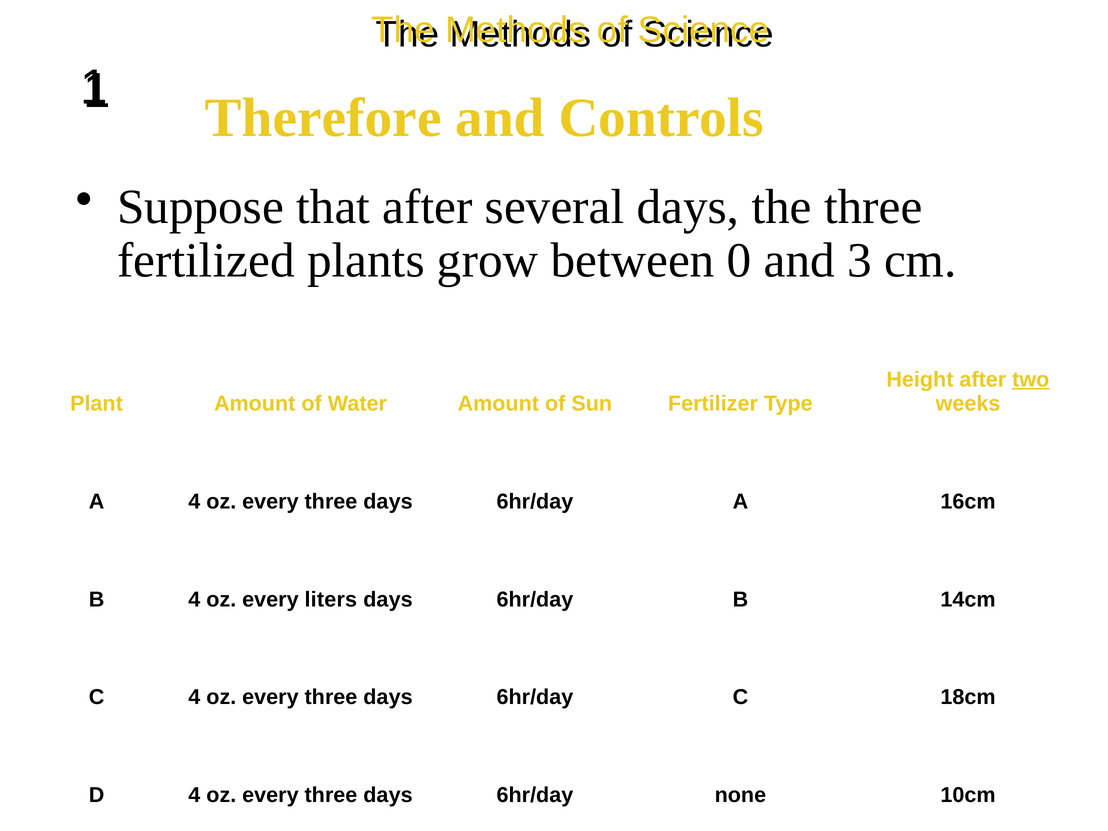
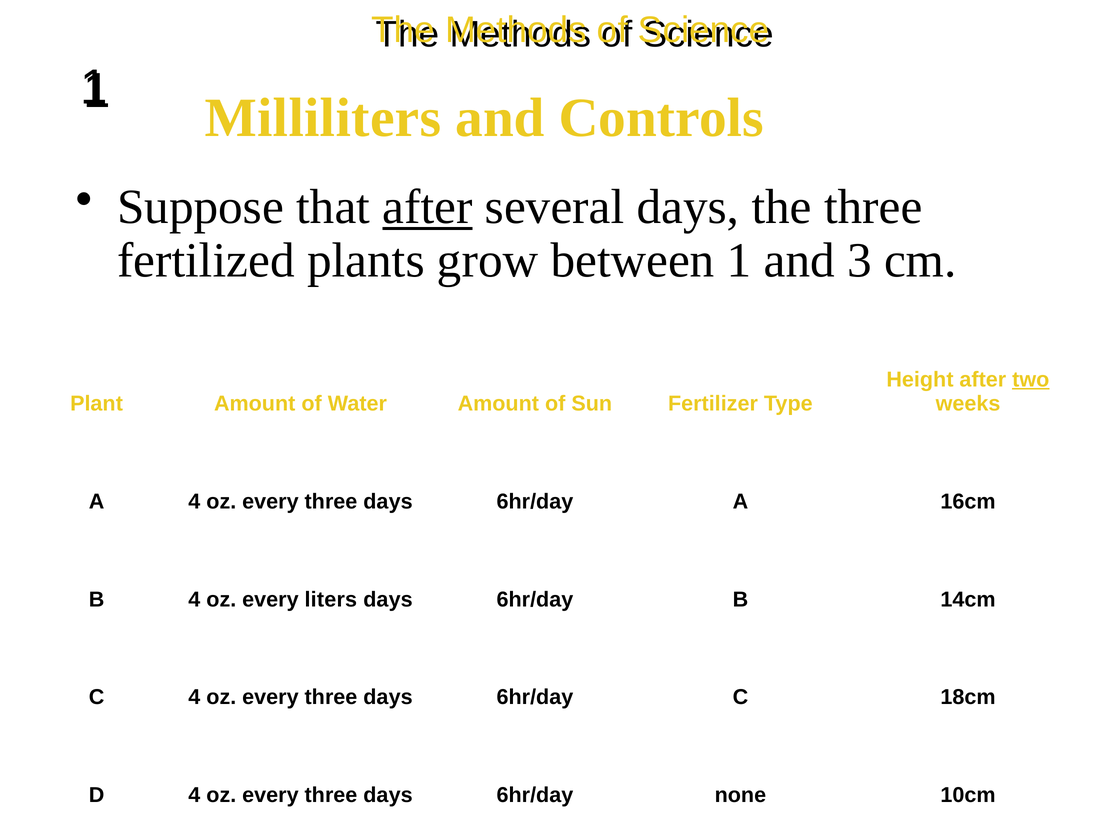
Therefore: Therefore -> Milliliters (323, 118)
after underline: none -> present (428, 207)
between 0: 0 -> 1 (739, 260)
